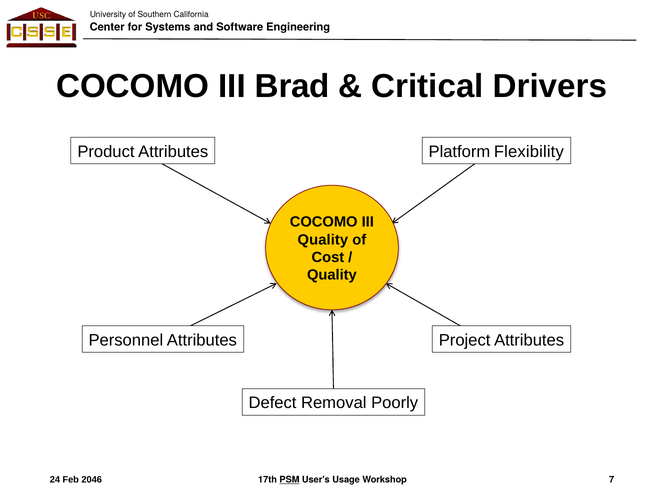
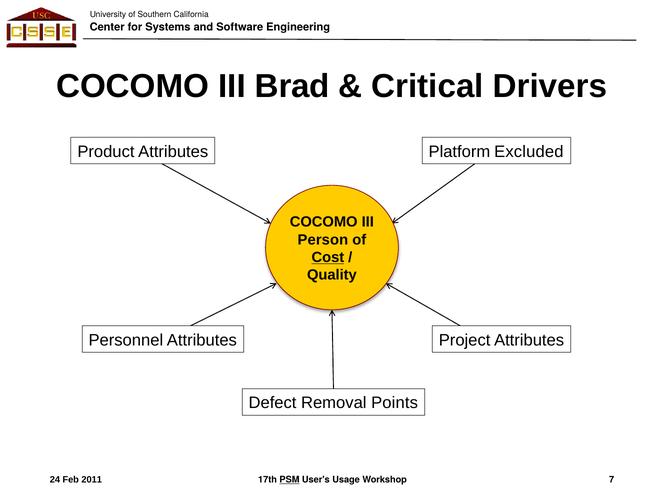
Flexibility: Flexibility -> Excluded (529, 152)
Quality: Quality -> Person (323, 240)
Cost underline: none -> present (328, 257)
Poorly: Poorly -> Points (395, 403)
2046: 2046 -> 2011 (92, 480)
